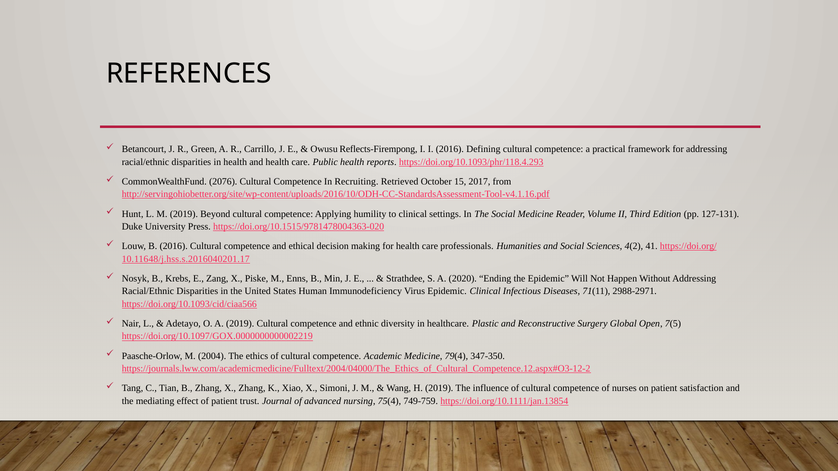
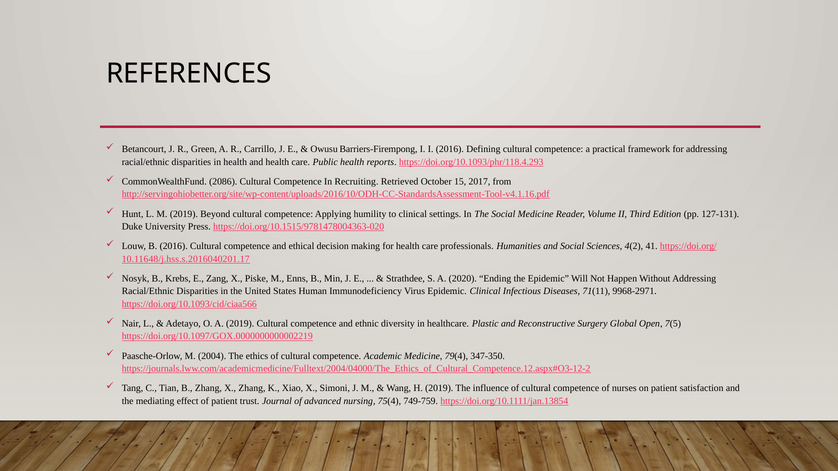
Reflects-Firempong: Reflects-Firempong -> Barriers-Firempong (379, 149)
2076: 2076 -> 2086 (223, 182)
2988-2971: 2988-2971 -> 9968-2971 (635, 291)
